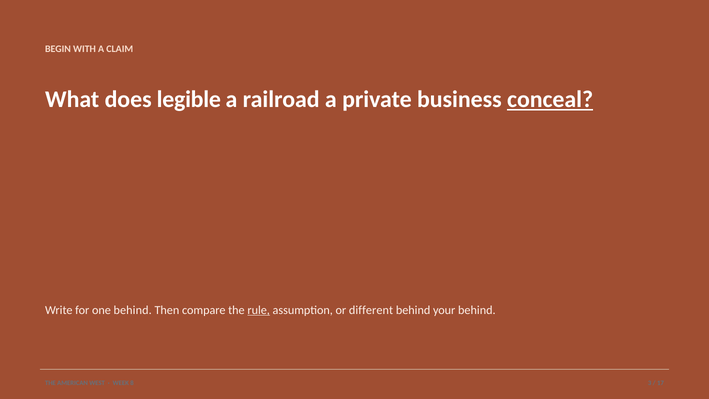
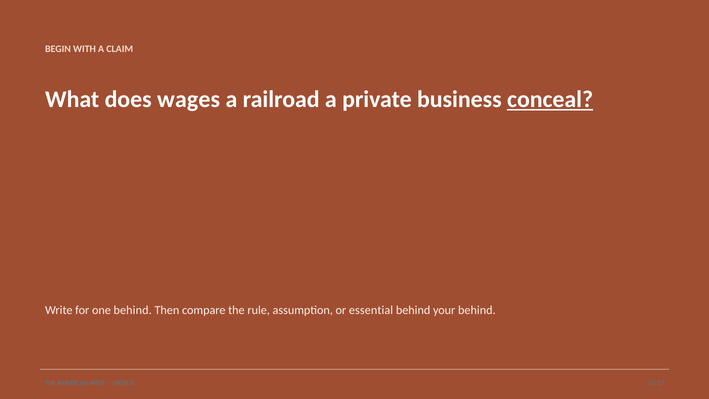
legible: legible -> wages (189, 99)
rule underline: present -> none (259, 310)
different: different -> essential (371, 310)
